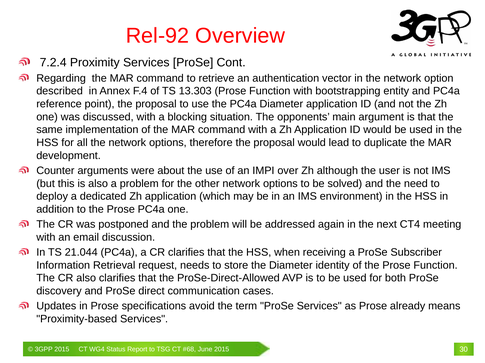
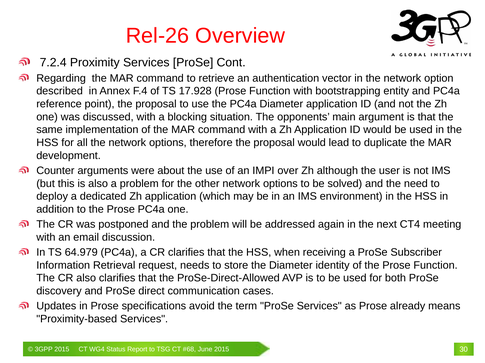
Rel-92: Rel-92 -> Rel-26 (158, 36)
13.303: 13.303 -> 17.928 (195, 91)
21.044: 21.044 -> 64.979 (81, 253)
